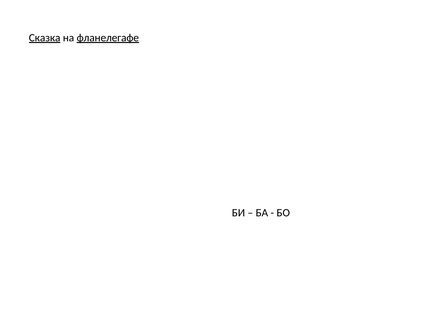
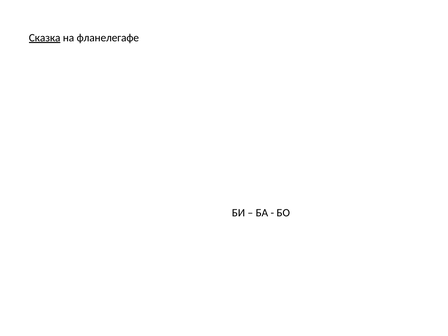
фланелегафе underline: present -> none (108, 38)
